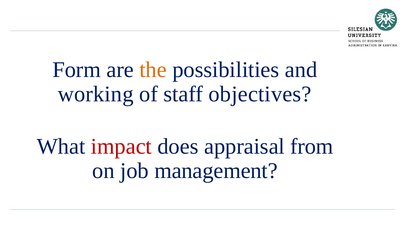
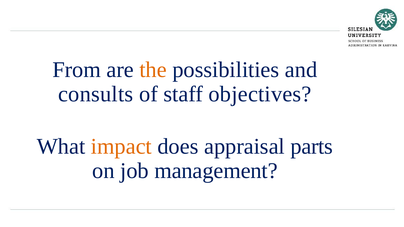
Form: Form -> From (77, 70)
working: working -> consults (96, 94)
impact colour: red -> orange (121, 147)
from: from -> parts (312, 147)
